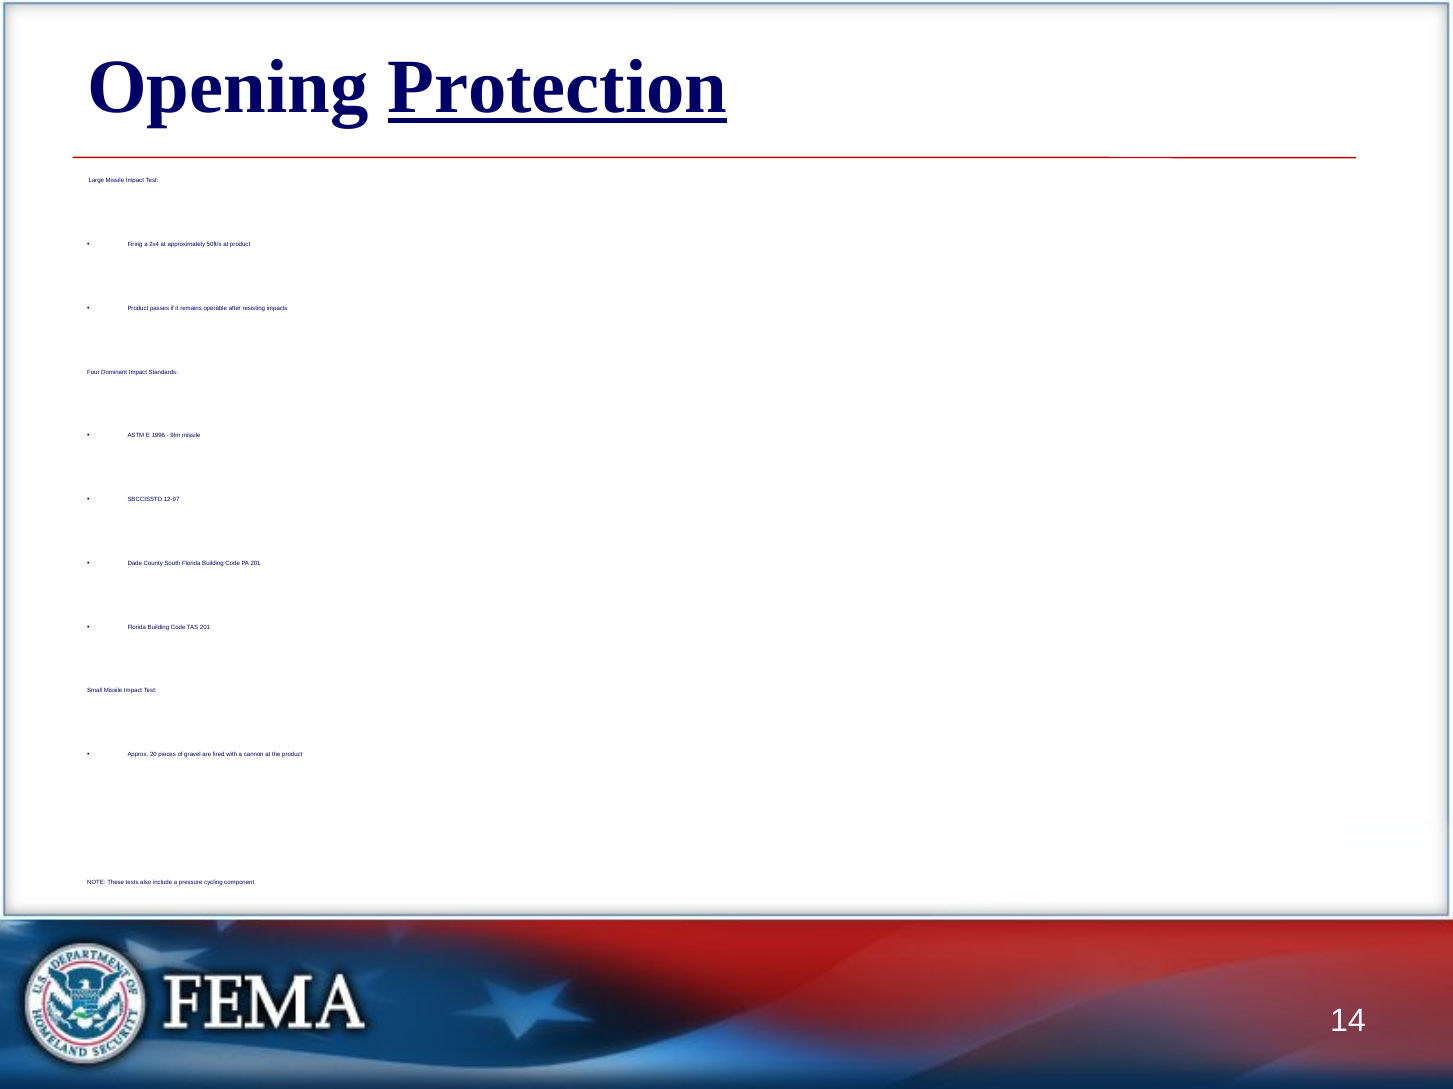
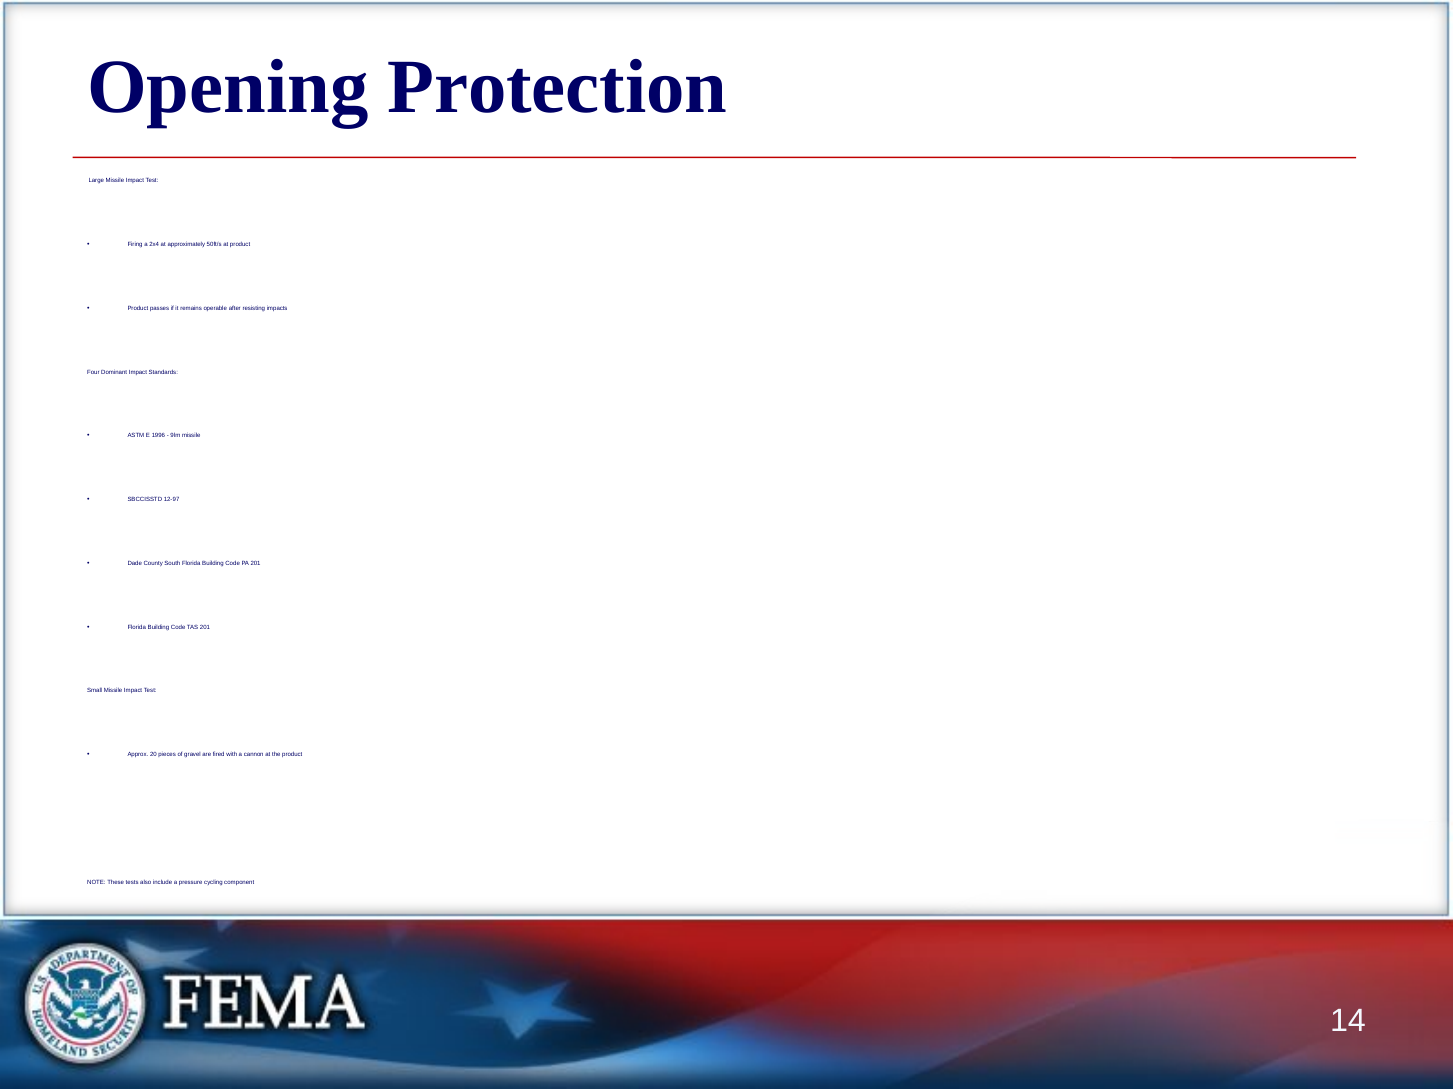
Protection underline: present -> none (557, 88)
